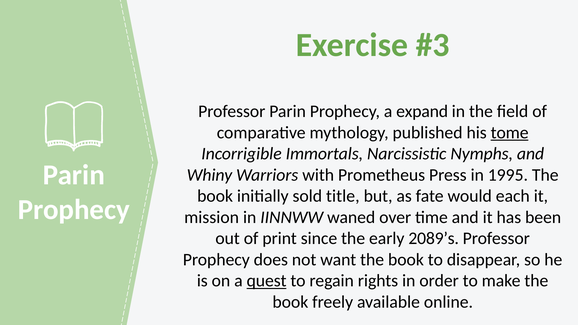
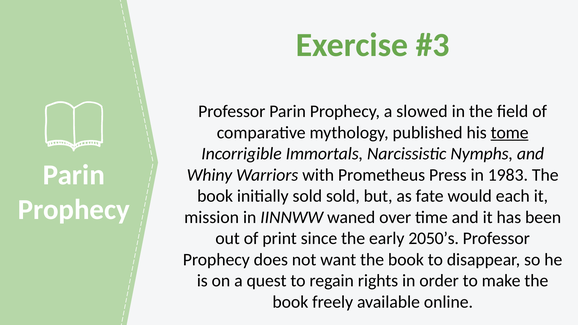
expand: expand -> slowed (422, 111)
1995: 1995 -> 1983 (508, 175)
sold title: title -> sold (343, 196)
2089’s: 2089’s -> 2050’s (434, 239)
quest underline: present -> none (267, 281)
